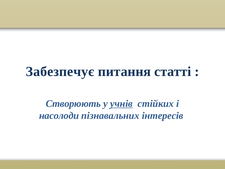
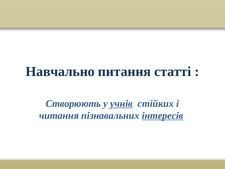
Забезпечує: Забезпечує -> Навчально (60, 71)
насолоди: насолоди -> читання (59, 115)
інтересів underline: none -> present (163, 115)
